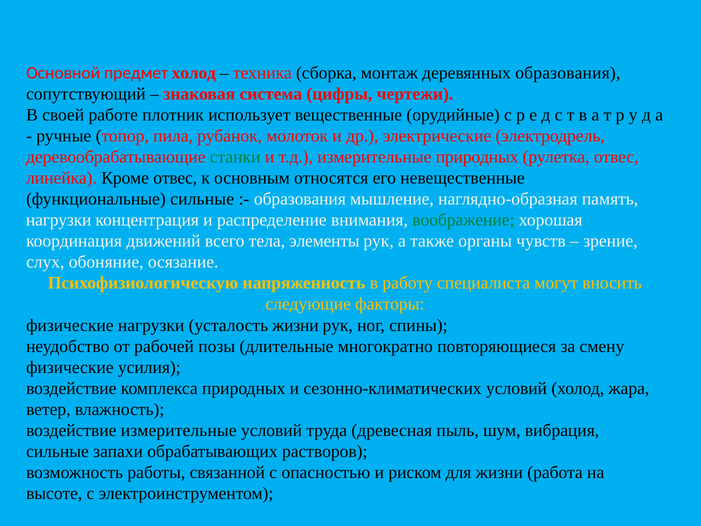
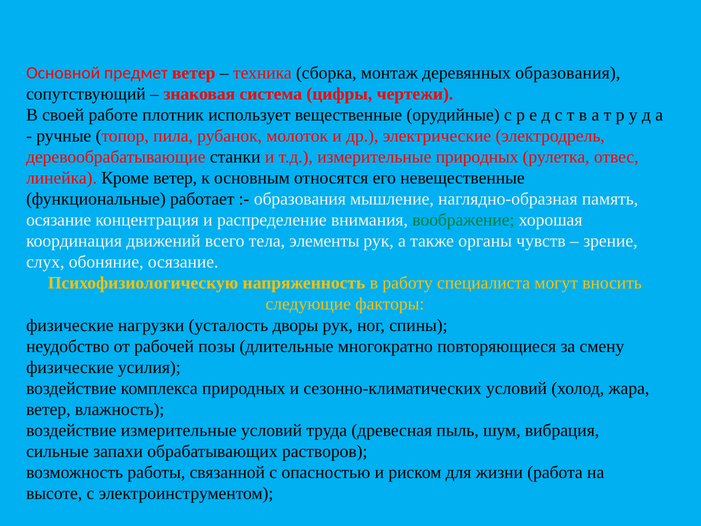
предмет холод: холод -> ветер (194, 73)
станки colour: green -> black (235, 157)
Кроме отвес: отвес -> ветер (175, 178)
функциональные сильные: сильные -> работает (202, 199)
нагрузки: нагрузки -> осязание (59, 220)
усталость жизни: жизни -> дворы (295, 325)
